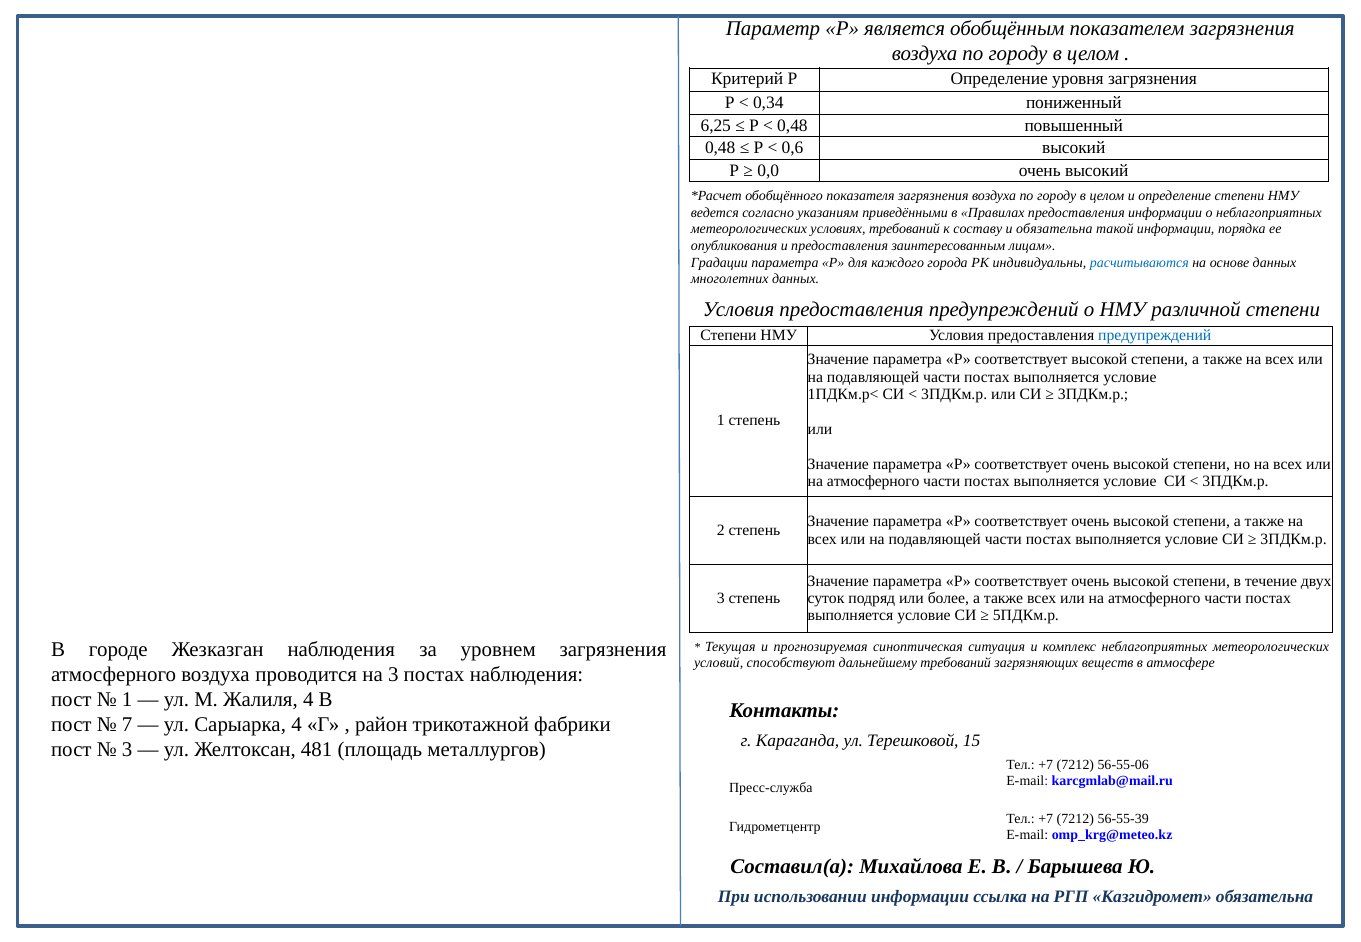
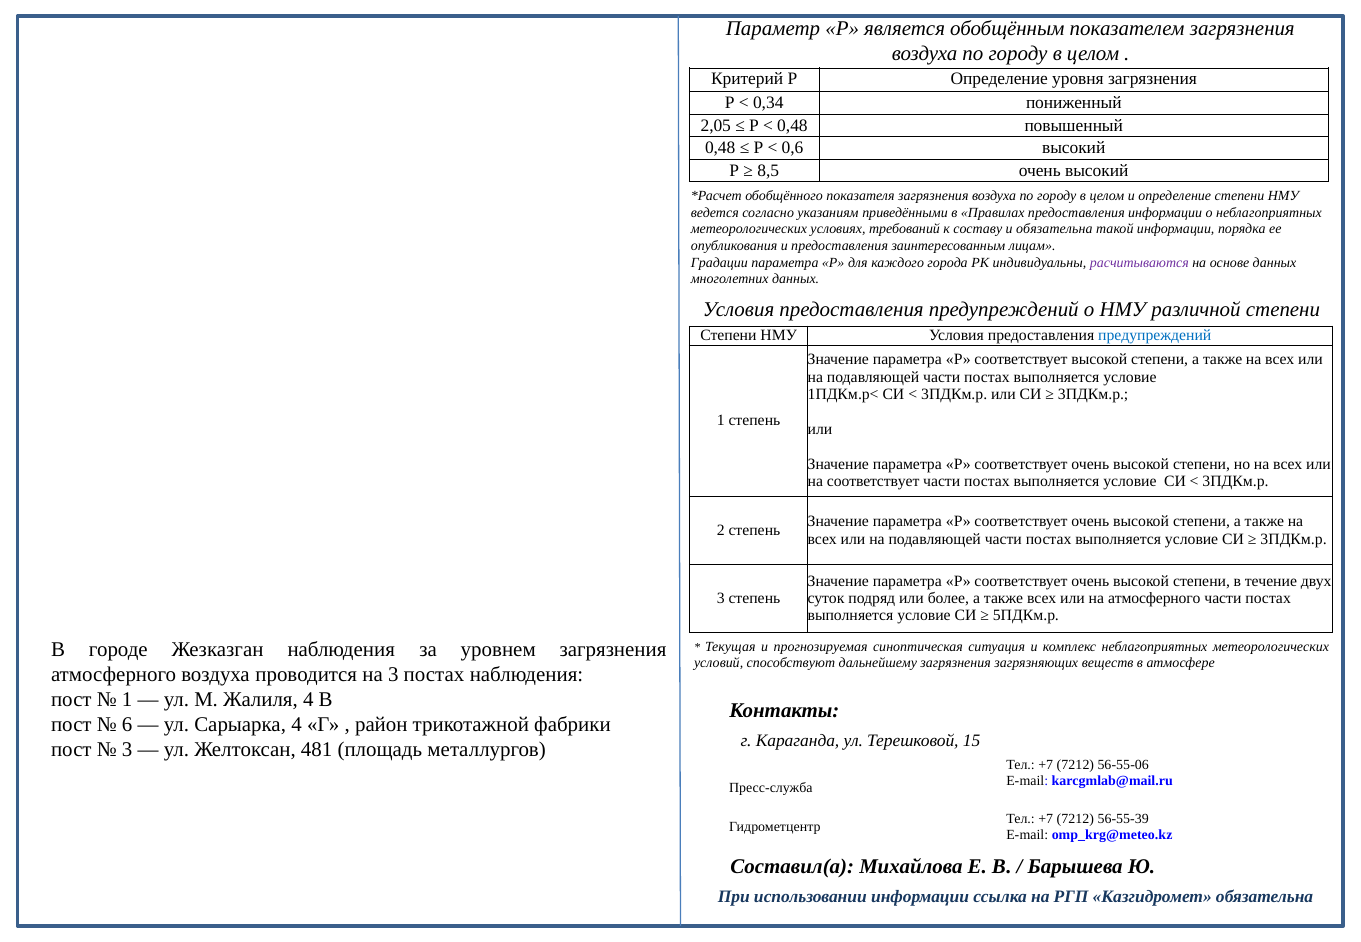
6,25: 6,25 -> 2,05 (716, 125)
0,0: 0,0 -> 8,5 (768, 170)
расчитываются colour: blue -> purple (1139, 263)
атмосферного: атмосферного -> соответствует (873, 482)
дальнейшему требований: требований -> загрязнения (956, 663)
7: 7 -> 6 (127, 725)
